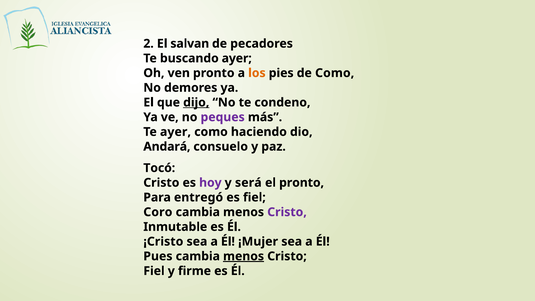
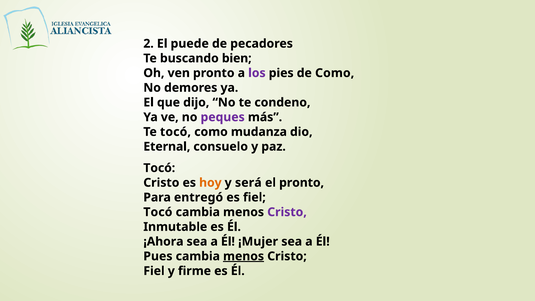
salvan: salvan -> puede (190, 44)
buscando ayer: ayer -> bien (237, 58)
los colour: orange -> purple (257, 73)
dijo underline: present -> none (196, 102)
Te ayer: ayer -> tocó (175, 132)
haciendo: haciendo -> mudanza (259, 132)
Andará: Andará -> Eternal (167, 147)
hoy colour: purple -> orange (210, 183)
Coro: Coro -> Tocó (158, 212)
¡Cristo: ¡Cristo -> ¡Ahora (163, 241)
